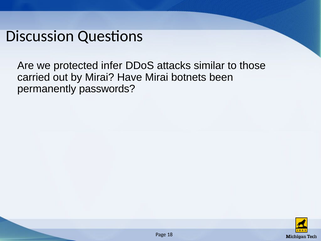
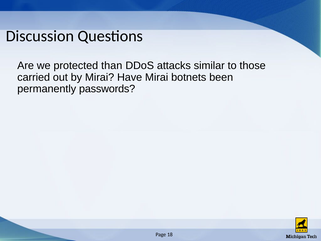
infer: infer -> than (112, 66)
